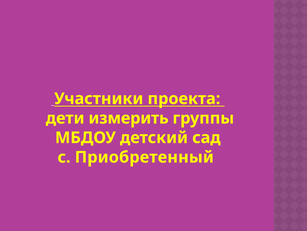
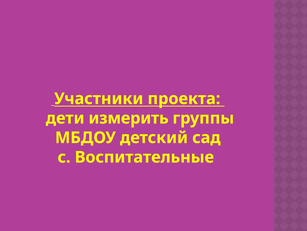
Приобретенный: Приобретенный -> Воспитательные (144, 157)
